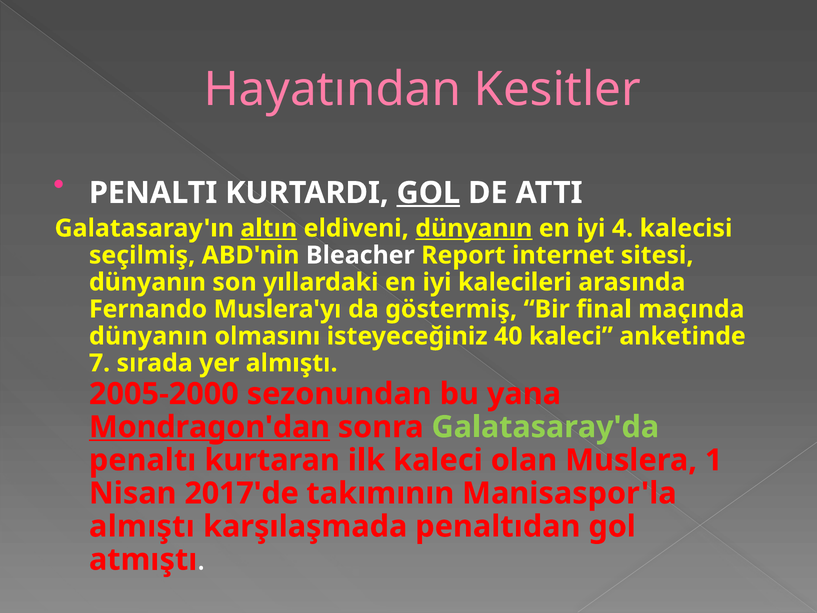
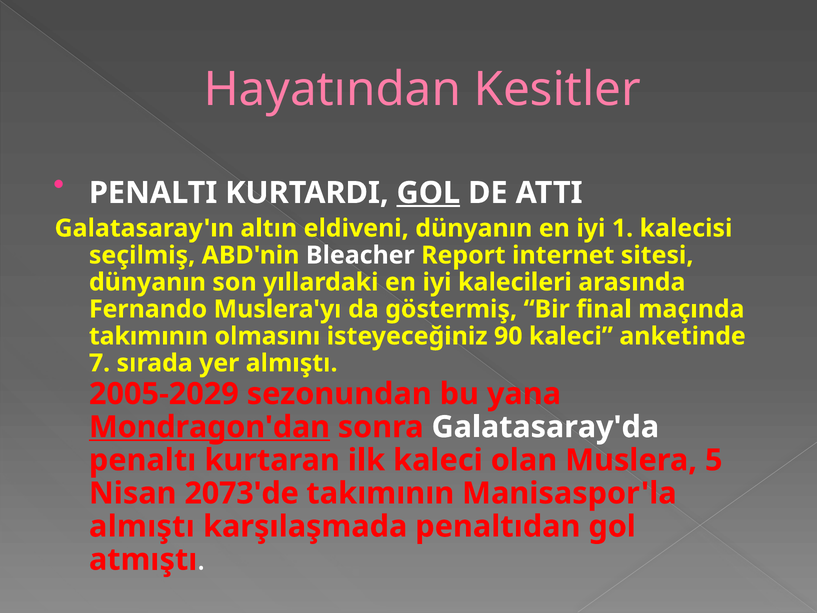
altın underline: present -> none (269, 228)
dünyanın underline: present -> none (474, 228)
4: 4 -> 1 (623, 228)
dünyanın: dünyanın -> takımının (149, 336)
40: 40 -> 90 (508, 336)
2005-2000: 2005-2000 -> 2005-2029 (164, 394)
Galatasaray'da colour: light green -> white (545, 427)
1: 1 -> 5 (714, 460)
2017'de: 2017'de -> 2073'de (242, 493)
